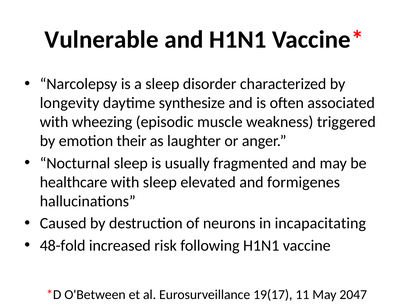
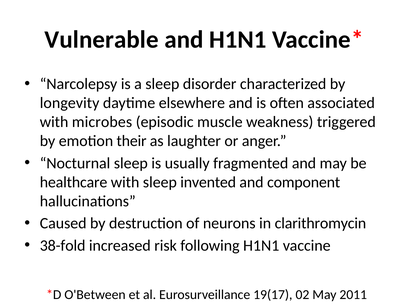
synthesize: synthesize -> elsewhere (192, 103)
wheezing: wheezing -> microbes (102, 122)
elevated: elevated -> invented (208, 182)
formigenes: formigenes -> component (304, 182)
incapacitating: incapacitating -> clarithromycin (320, 223)
48-fold: 48-fold -> 38-fold (63, 246)
11: 11 -> 02 (302, 295)
2047: 2047 -> 2011 (353, 295)
